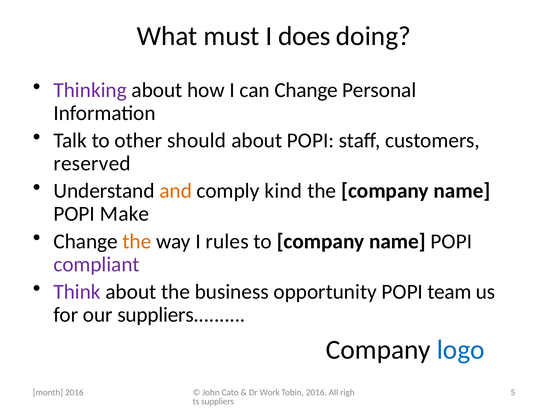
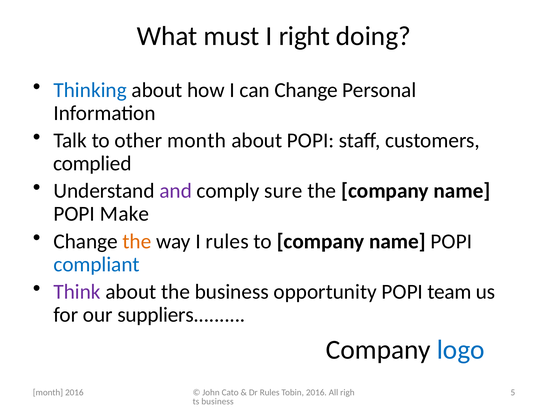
does: does -> right (304, 36)
Thinking colour: purple -> blue (90, 90)
other should: should -> month (197, 141)
reserved: reserved -> complied (92, 164)
and colour: orange -> purple (176, 191)
kind: kind -> sure (283, 191)
compliant colour: purple -> blue (97, 264)
Dr Work: Work -> Rules (270, 392)
suppliers: suppliers -> business (217, 402)
